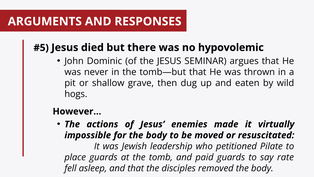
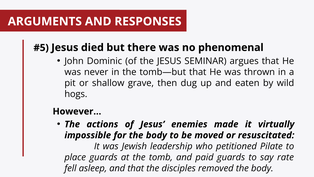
hypovolemic: hypovolemic -> phenomenal (231, 48)
